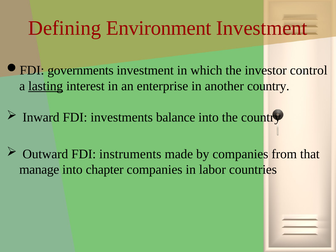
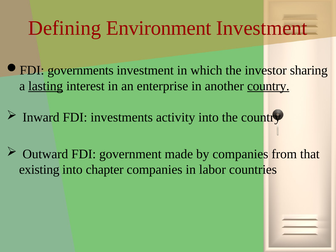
control: control -> sharing (309, 70)
country underline: none -> present (268, 86)
balance: balance -> activity (176, 117)
instruments: instruments -> government (130, 154)
manage: manage -> existing (39, 170)
